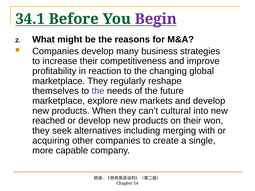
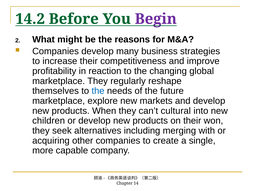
34.1: 34.1 -> 14.2 (30, 19)
the colour: purple -> blue (98, 91)
reached: reached -> children (49, 121)
